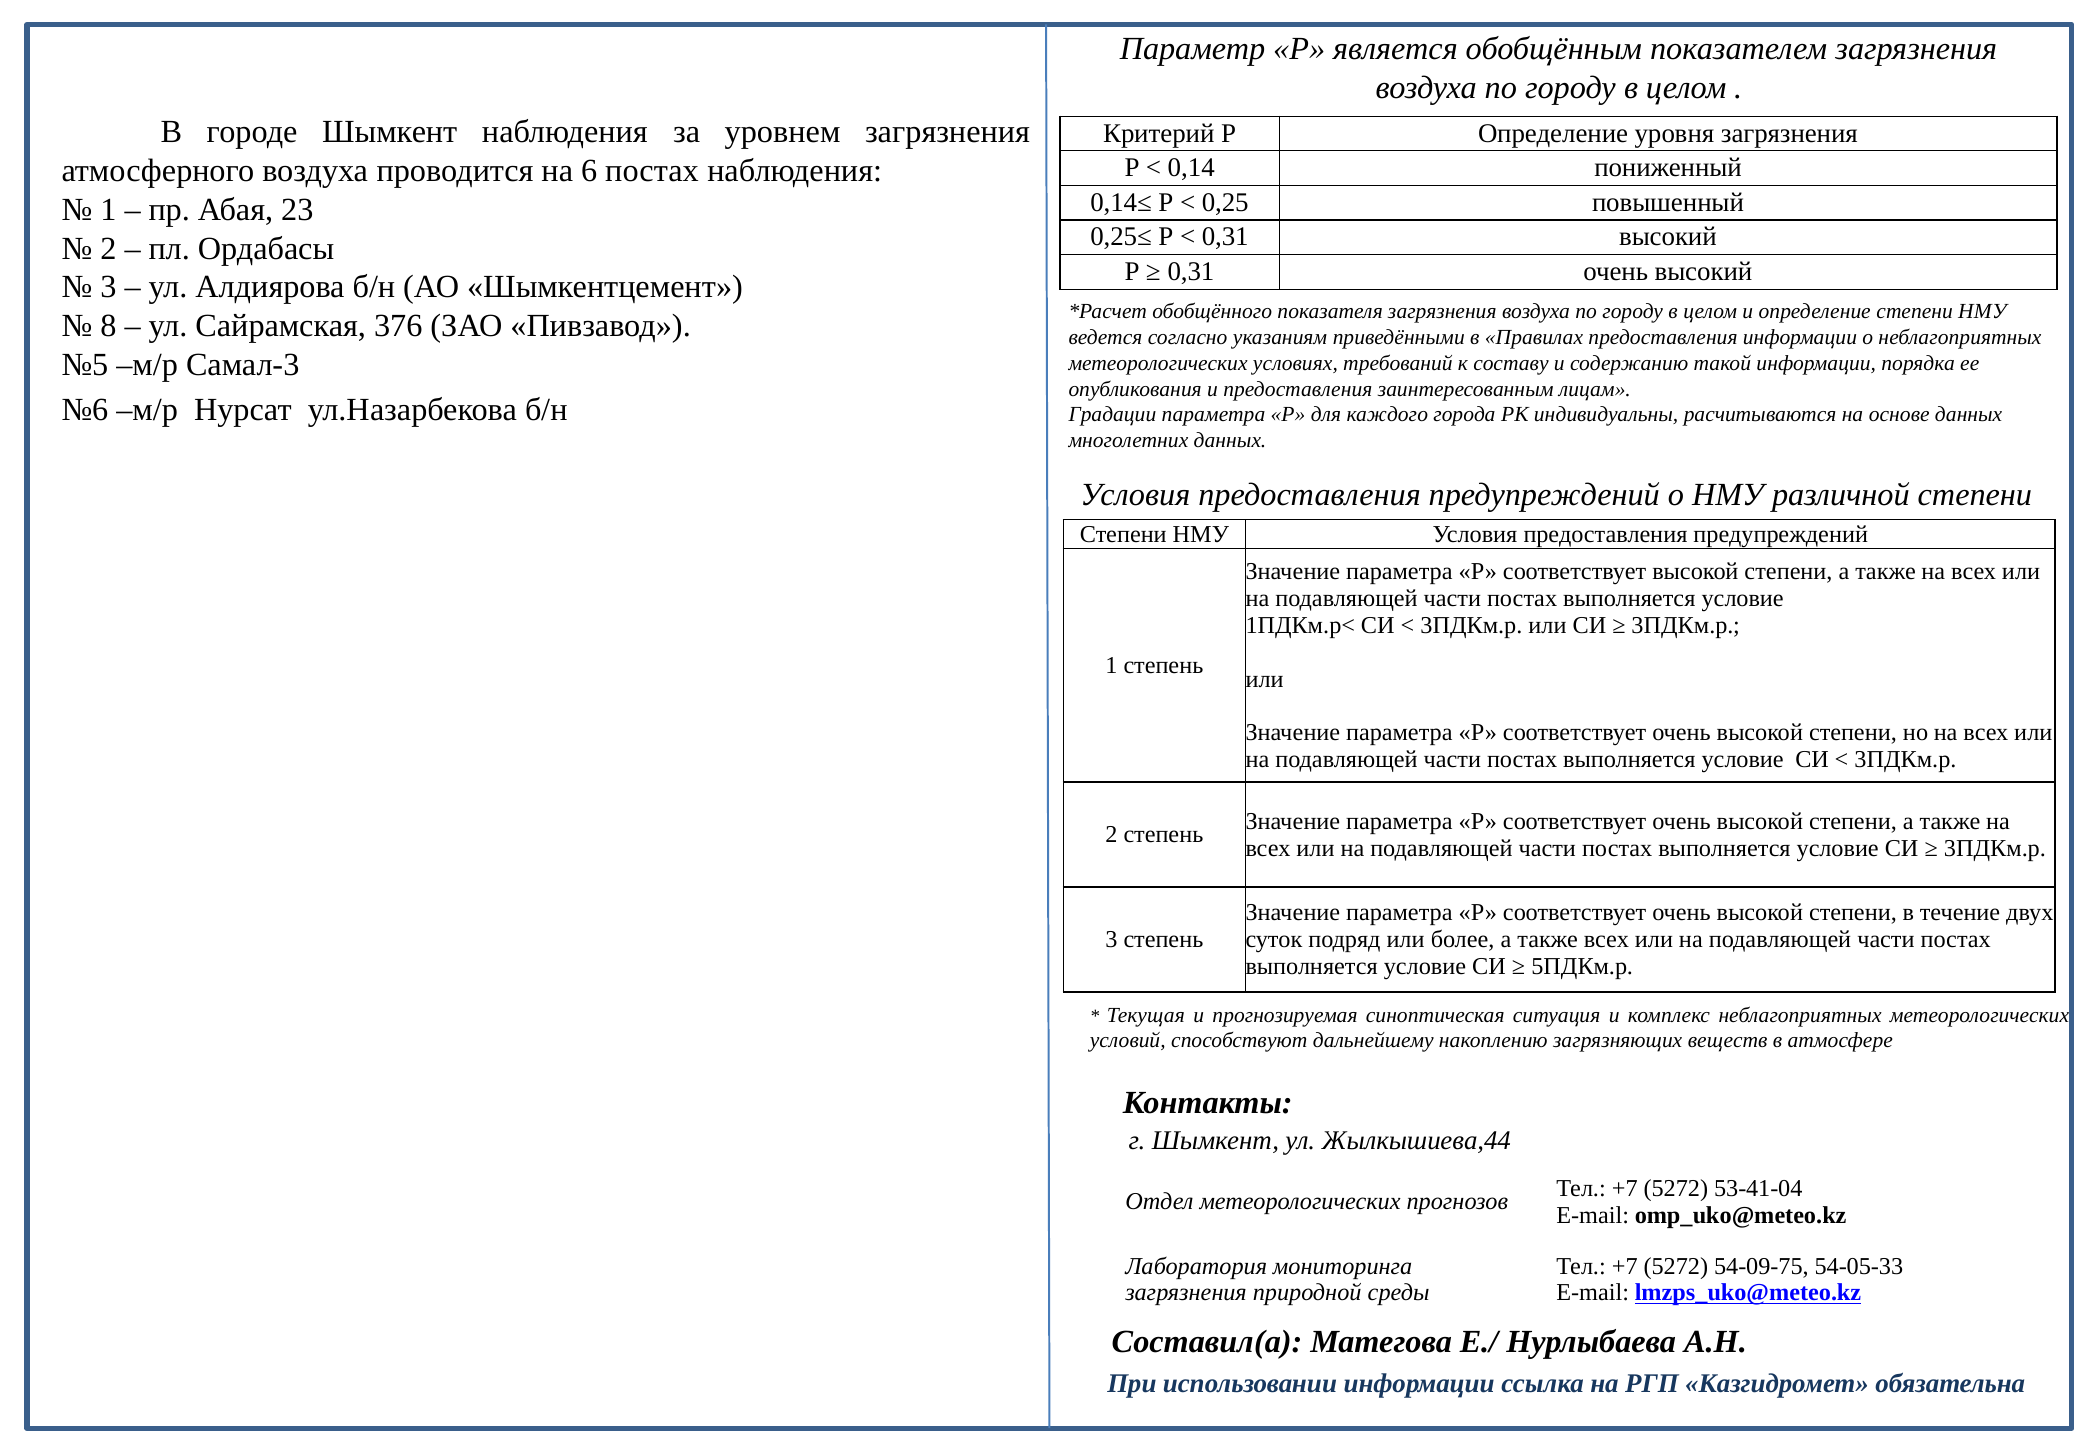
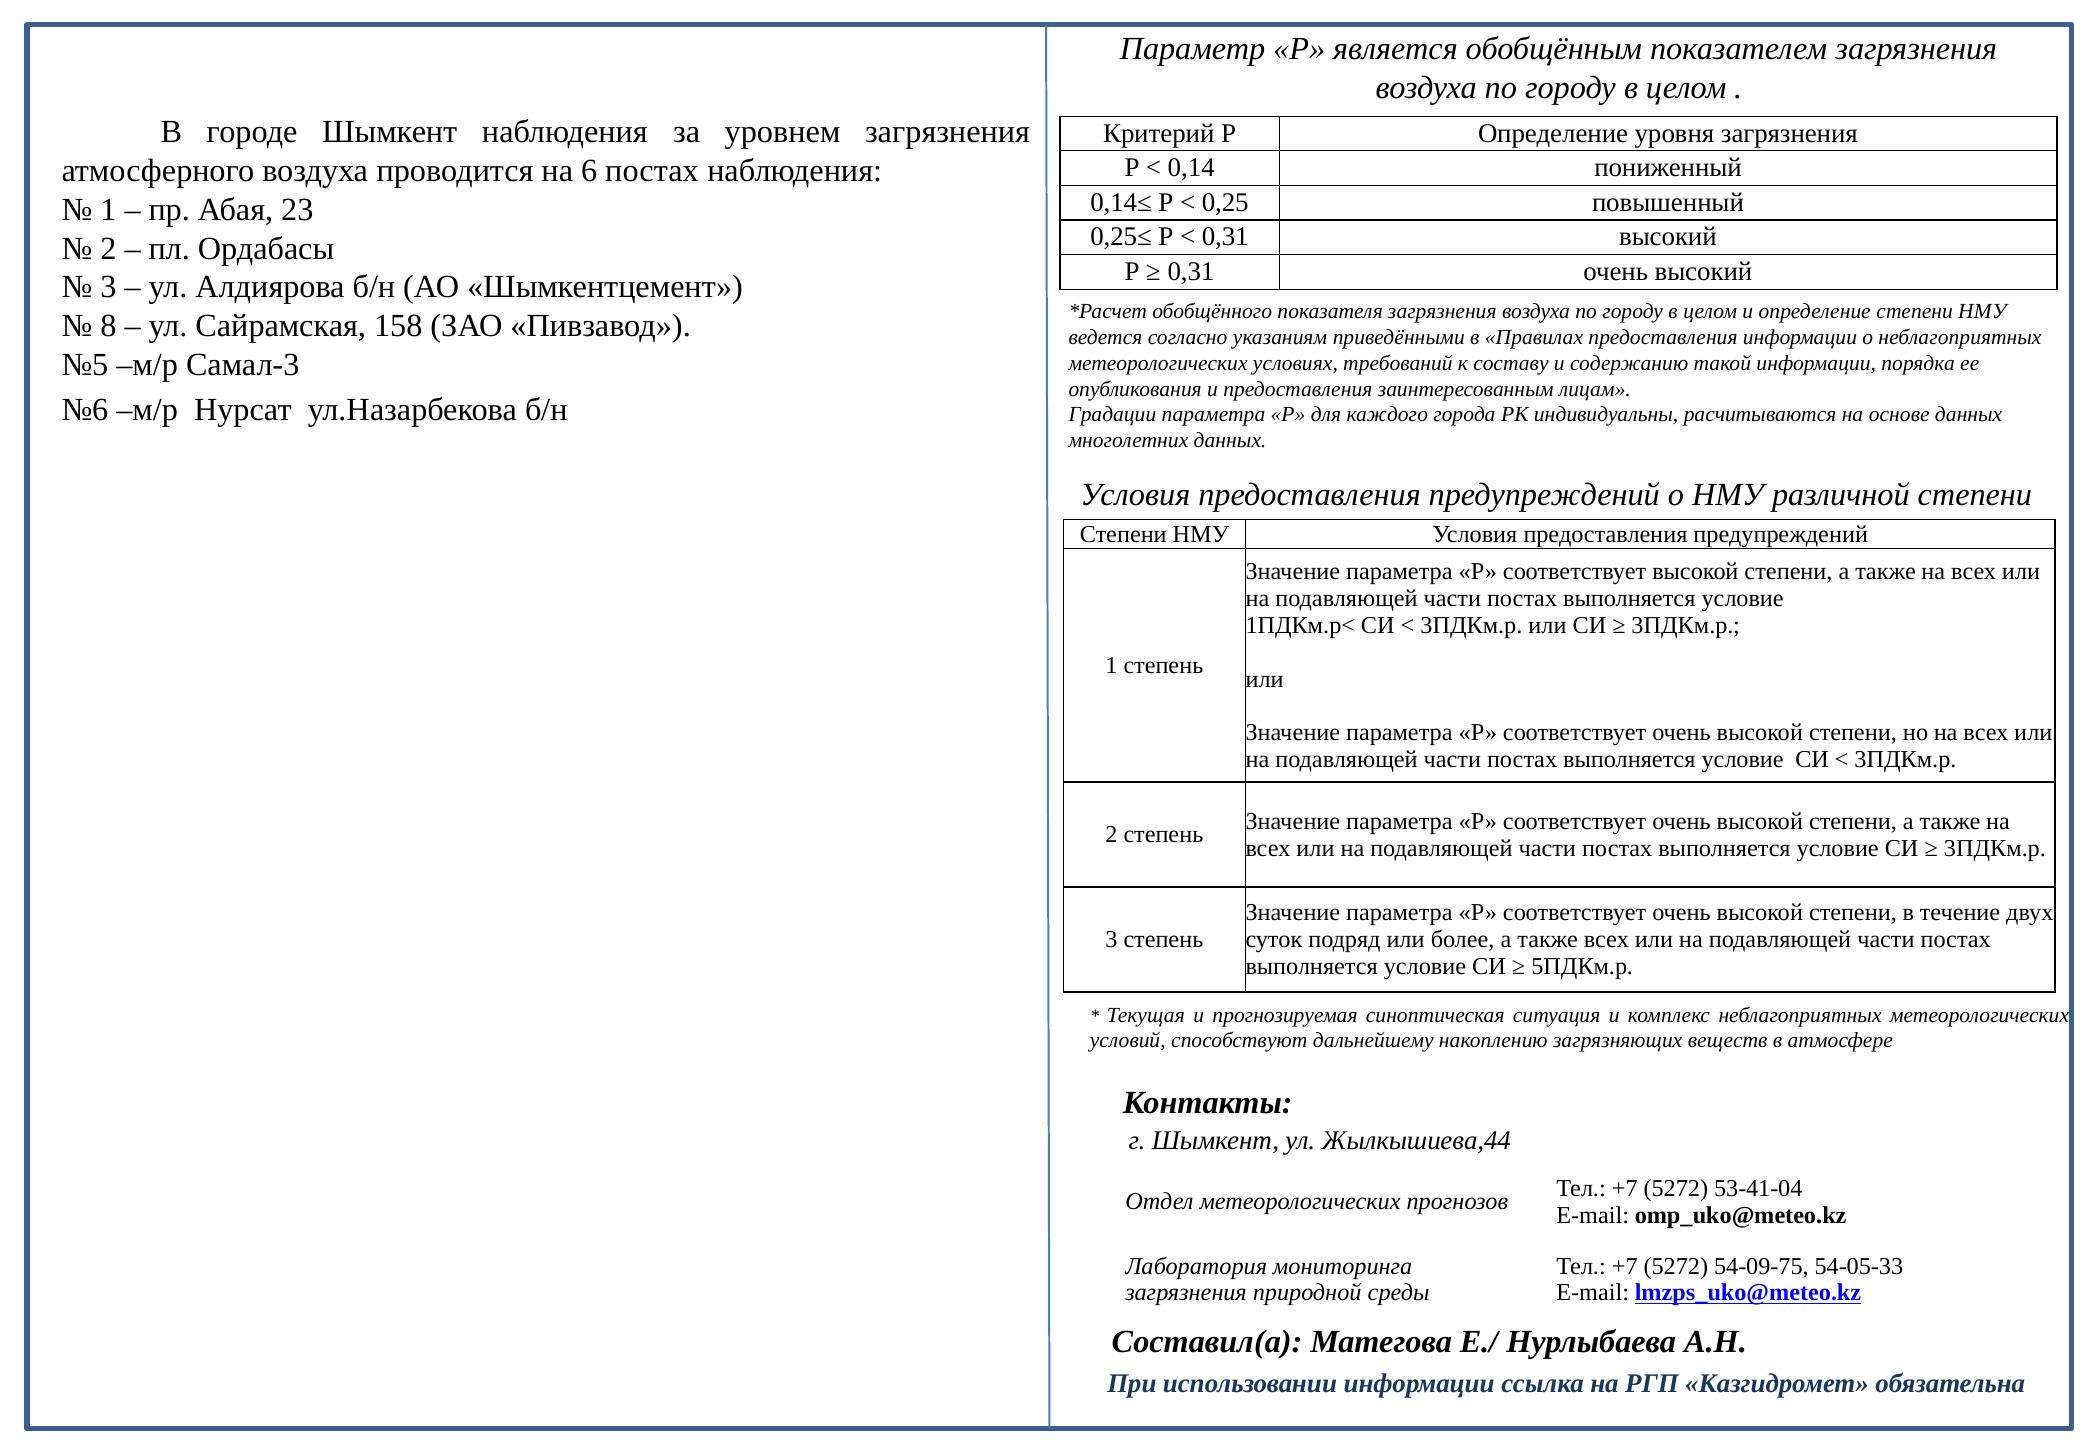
376: 376 -> 158 (398, 326)
